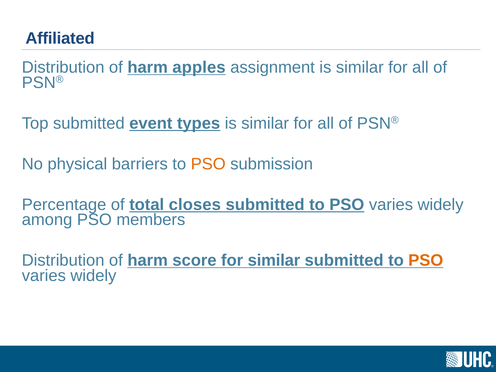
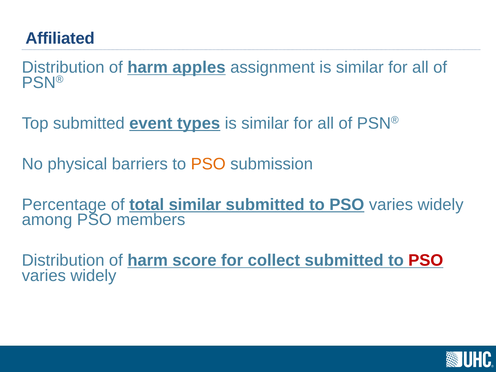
total closes: closes -> similar (195, 205)
for similar: similar -> collect (274, 260)
PSO colour: orange -> red (426, 260)
